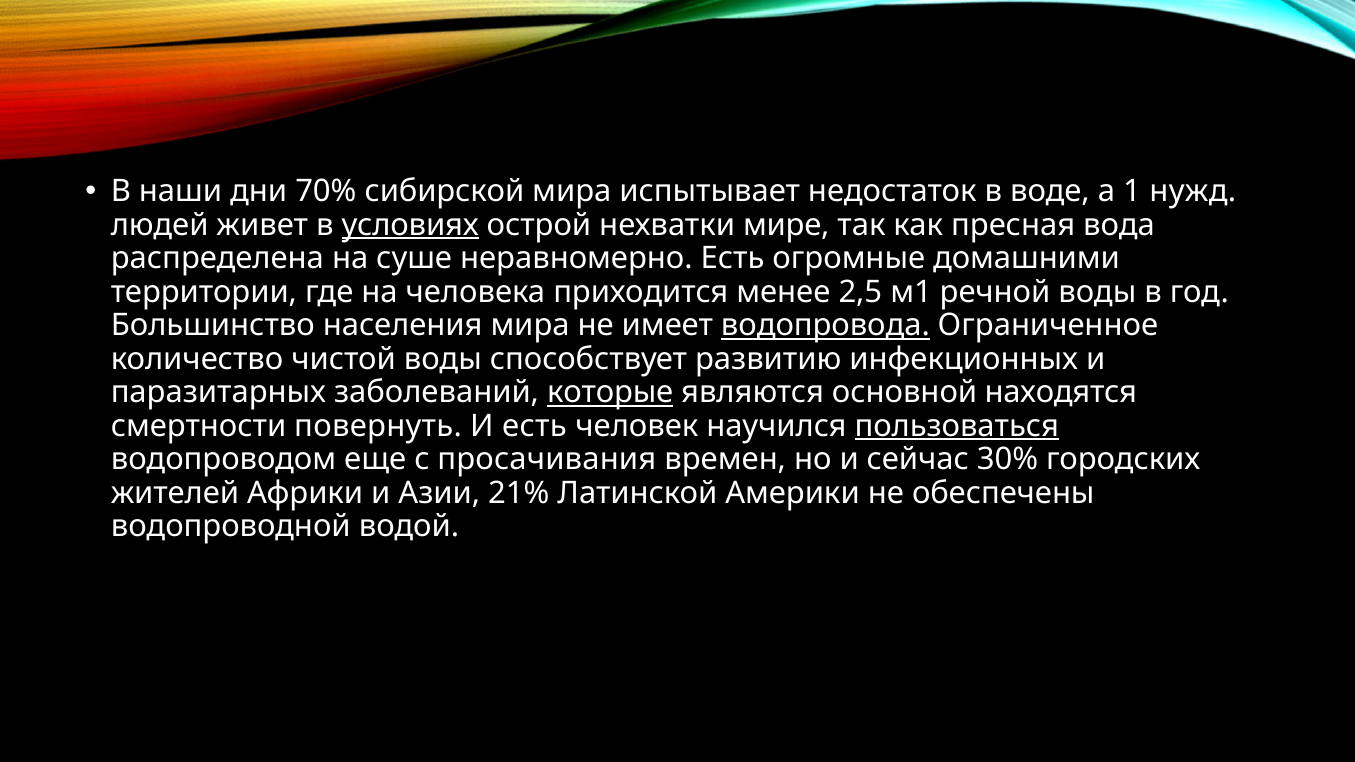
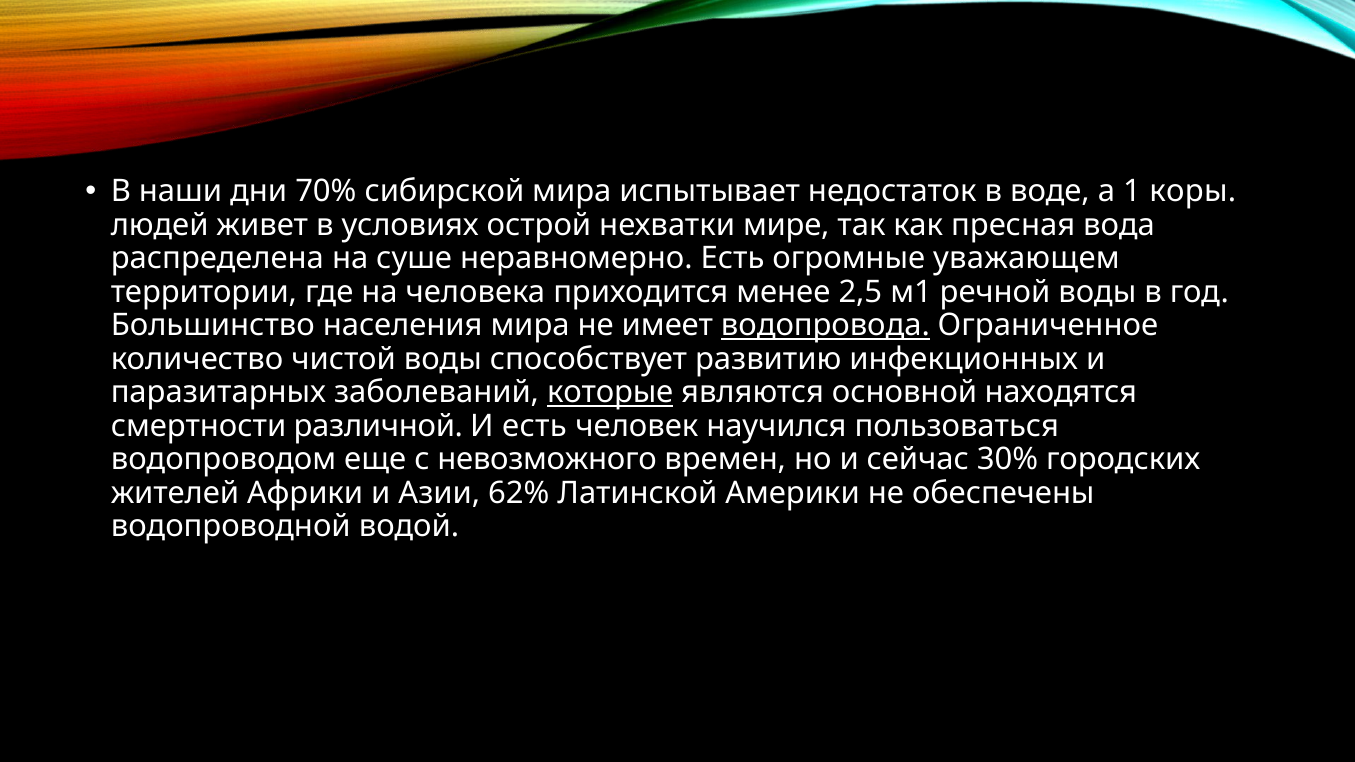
нужд: нужд -> коры (1193, 191)
условиях underline: present -> none (410, 225)
домашними: домашними -> уважающем (1026, 258)
повернуть: повернуть -> различной (378, 426)
пользоваться underline: present -> none (957, 426)
просачивания: просачивания -> невозможного (547, 460)
21%: 21% -> 62% (519, 493)
